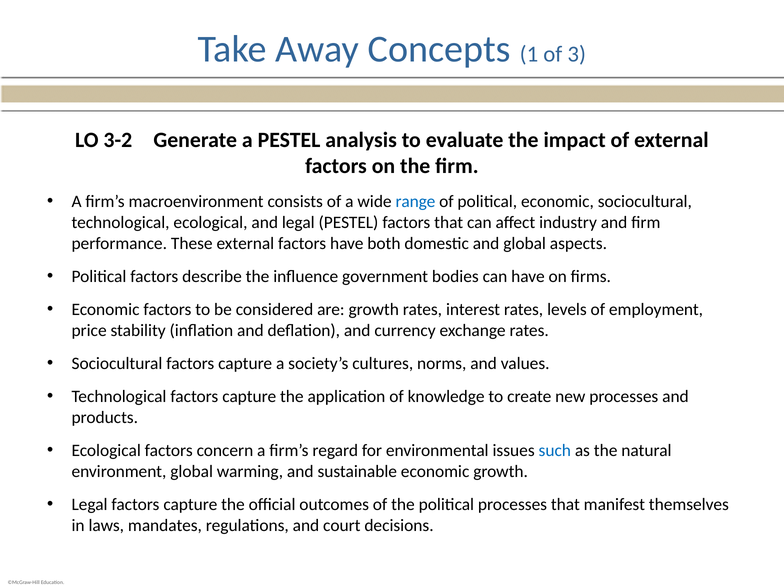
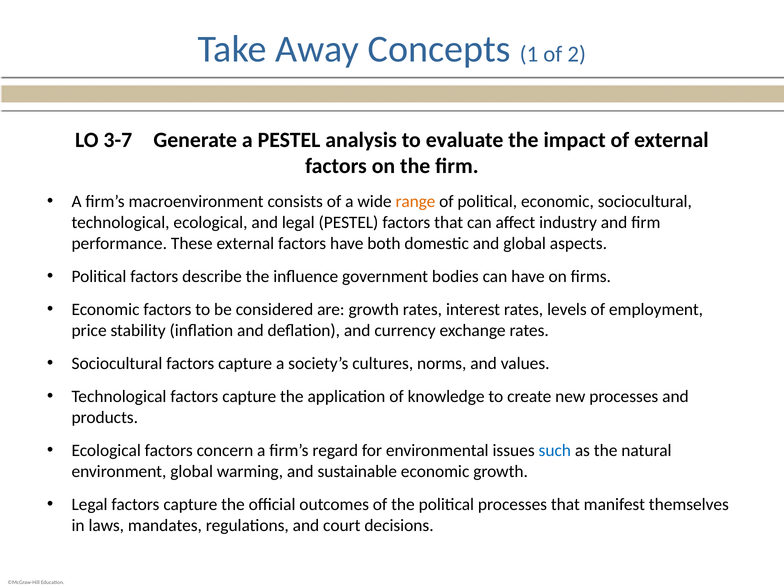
3: 3 -> 2 (577, 54)
3-2: 3-2 -> 3-7 (118, 140)
range colour: blue -> orange (415, 202)
